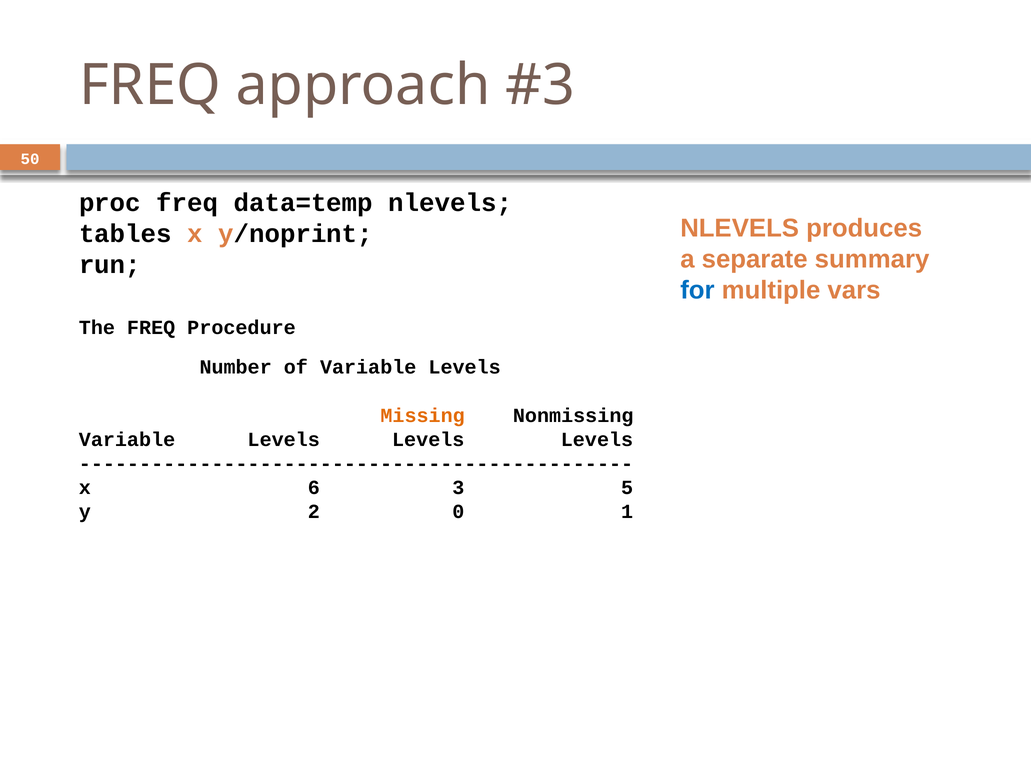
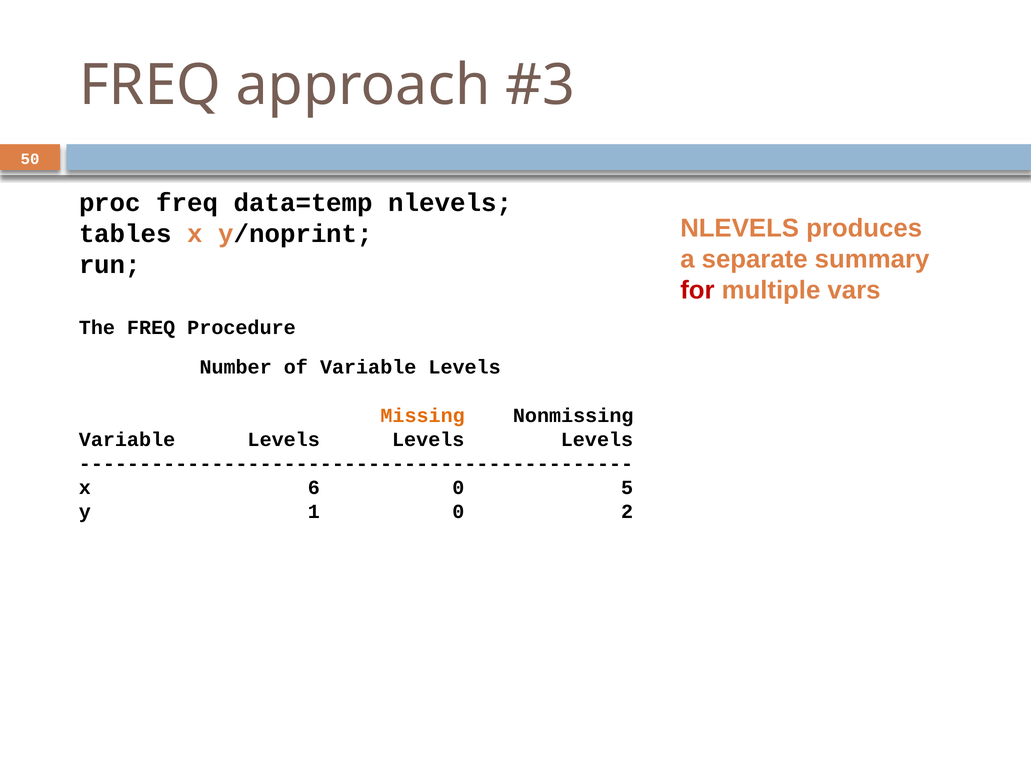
for colour: blue -> red (697, 290)
6 3: 3 -> 0 (458, 488)
2: 2 -> 1 (314, 512)
1: 1 -> 2 (627, 512)
